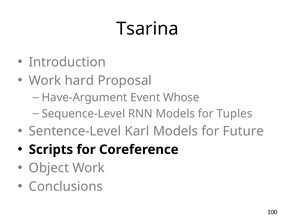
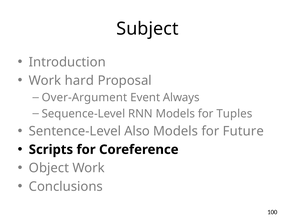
Tsarina: Tsarina -> Subject (147, 29)
Have-Argument: Have-Argument -> Over-Argument (84, 97)
Whose: Whose -> Always (181, 97)
Karl: Karl -> Also (137, 131)
